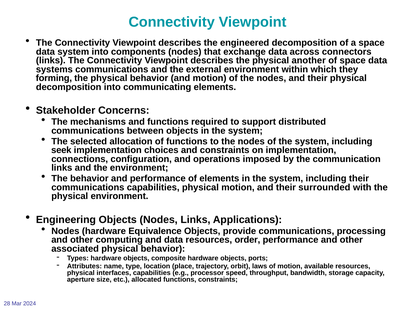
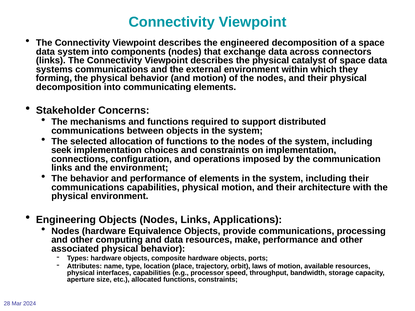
another: another -> catalyst (309, 61)
surrounded: surrounded -> architecture (324, 188)
order: order -> make (247, 240)
